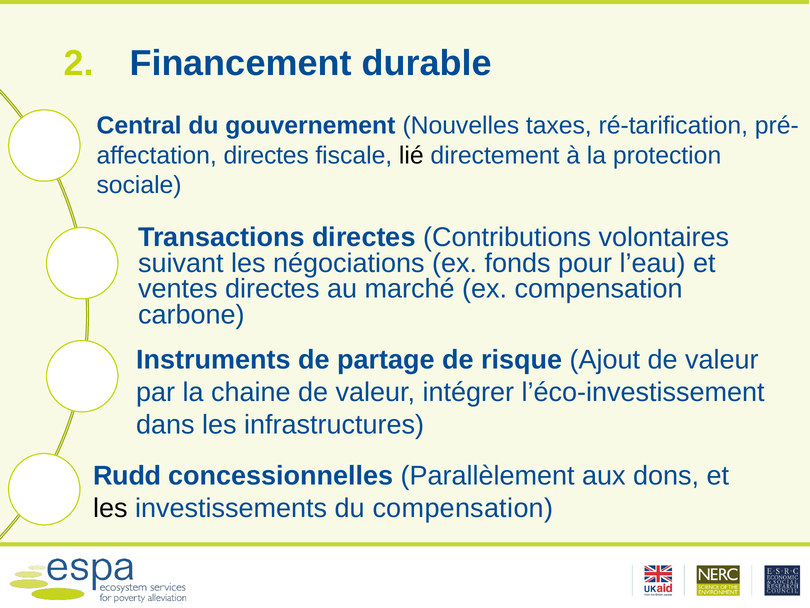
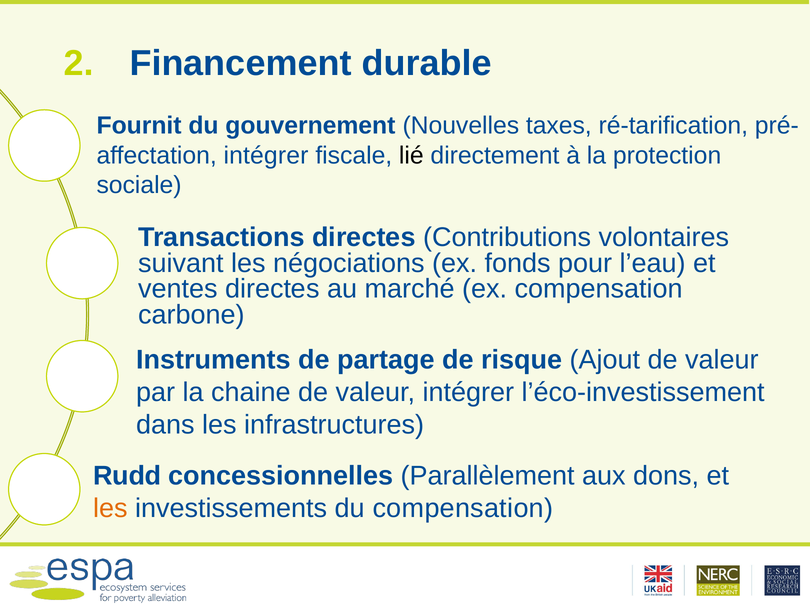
Central: Central -> Fournit (139, 126)
directes: directes -> intégrer (266, 155)
les colour: black -> orange (111, 508)
